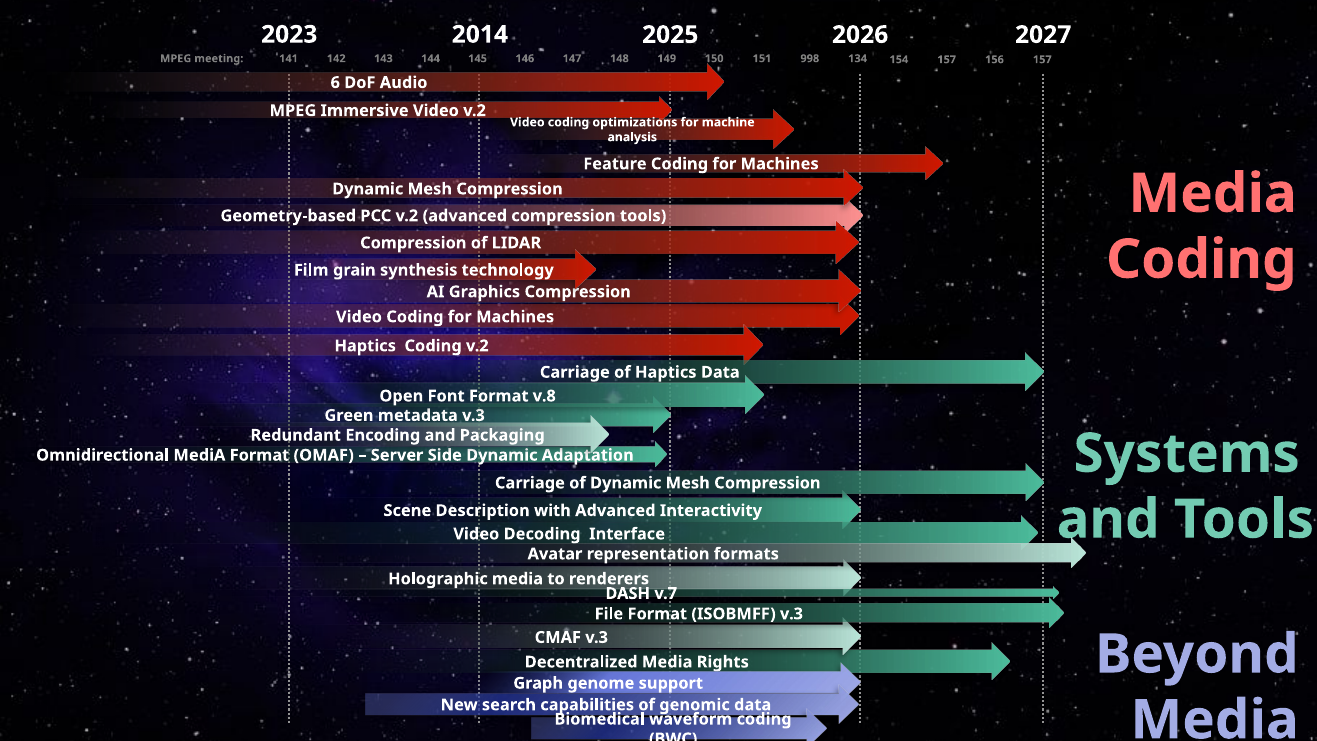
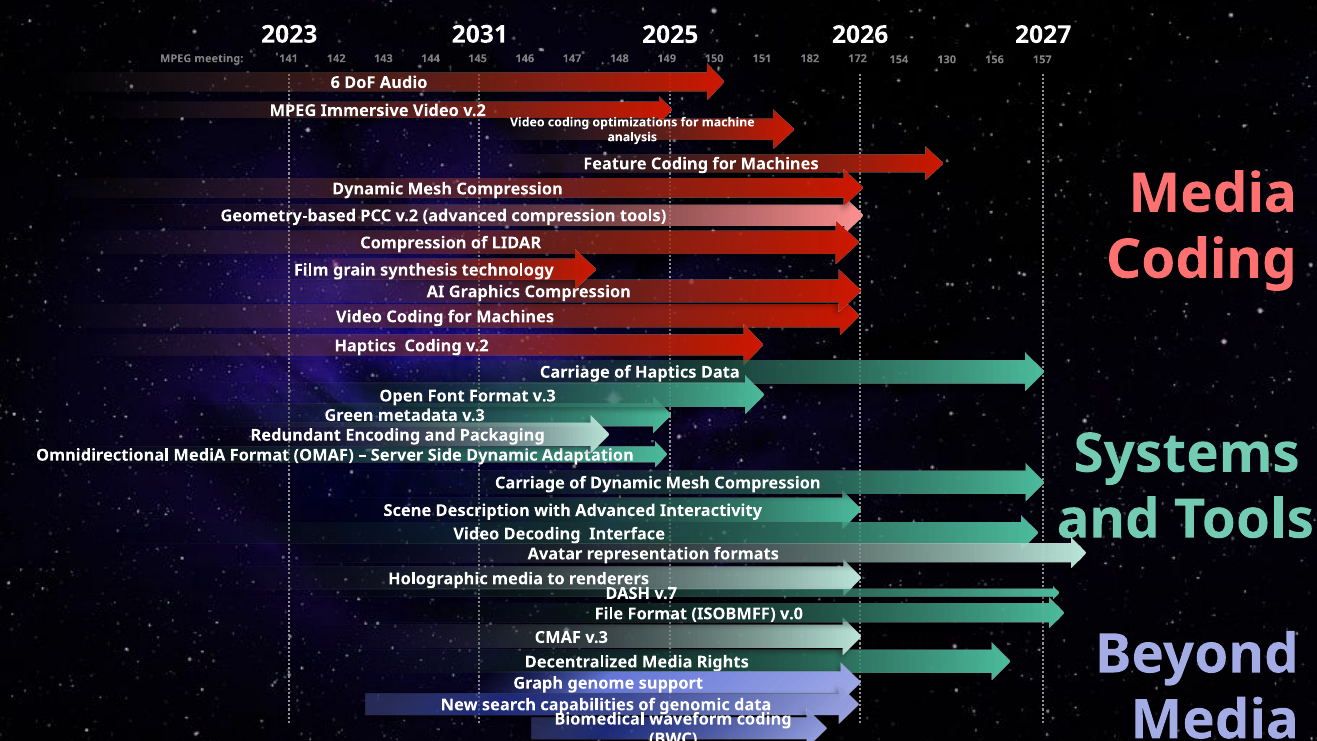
2014: 2014 -> 2031 (480, 35)
998: 998 -> 182 (810, 59)
134: 134 -> 172 (858, 59)
154 157: 157 -> 130 (947, 60)
Format v.8: v.8 -> v.3 (544, 396)
ISOBMFF v.3: v.3 -> v.0 (791, 614)
